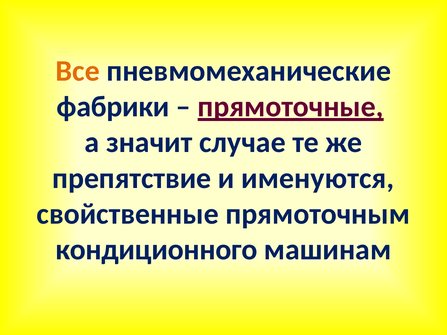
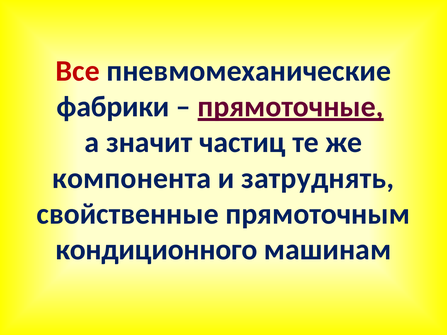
Все colour: orange -> red (78, 71)
случае: случае -> частиц (242, 143)
препятствие: препятствие -> компонента (132, 178)
именуются: именуются -> затруднять (318, 178)
